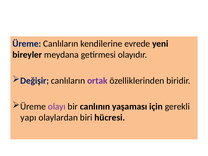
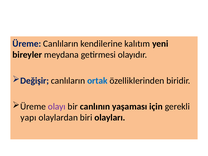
evrede: evrede -> kalıtım (137, 44)
ortak colour: purple -> blue (97, 81)
hücresi: hücresi -> olayları (110, 118)
